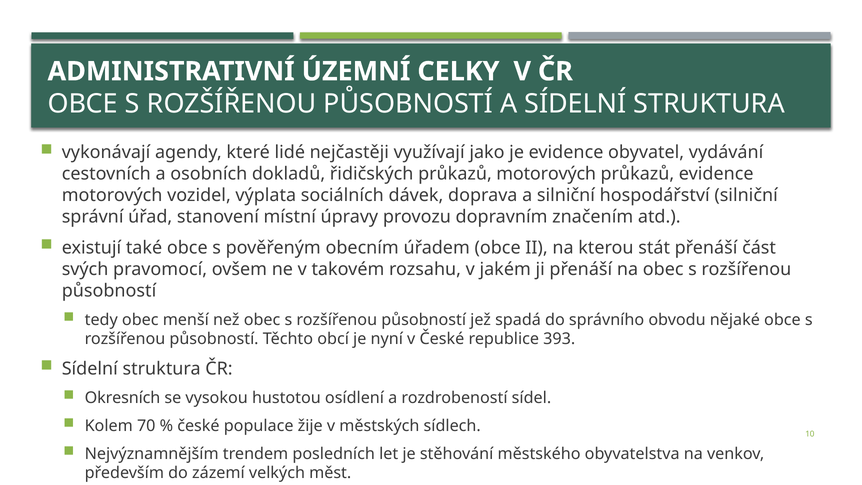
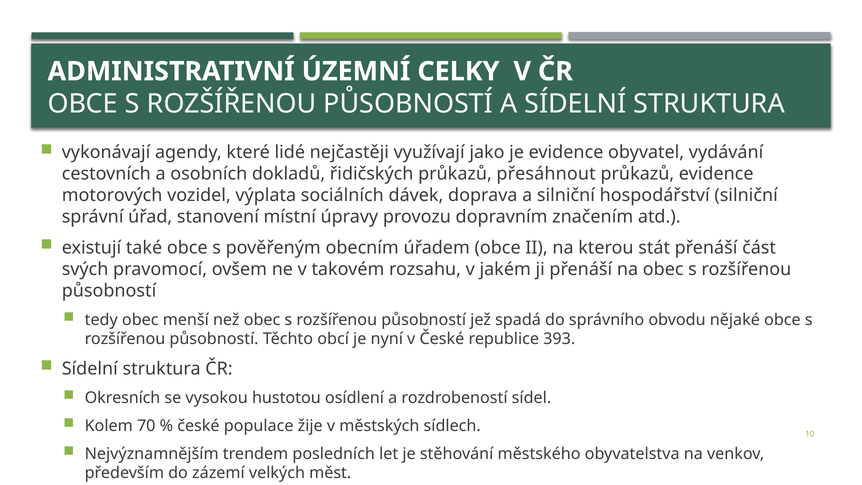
průkazů motorových: motorových -> přesáhnout (546, 174)
